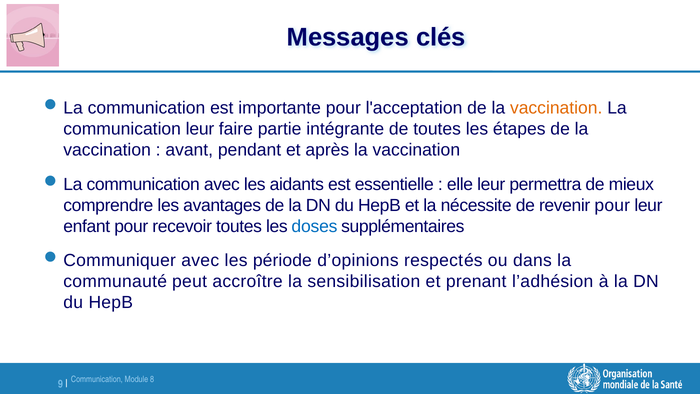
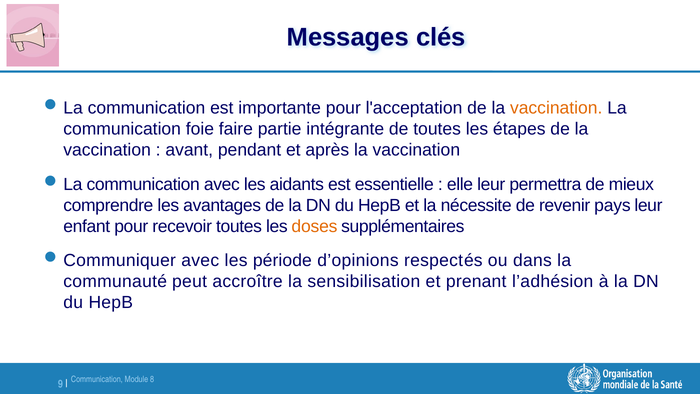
communication leur: leur -> foie (200, 129)
revenir pour: pour -> pays (612, 205)
doses colour: blue -> orange (314, 226)
